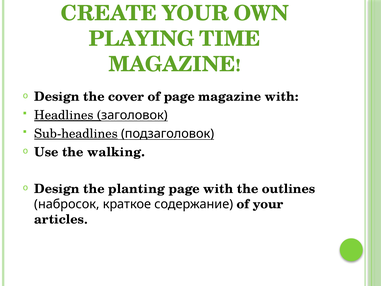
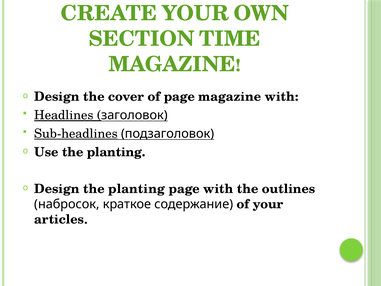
PLAYING: PLAYING -> SECTION (142, 39)
Use the walking: walking -> planting (116, 152)
